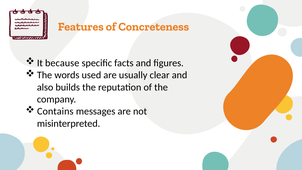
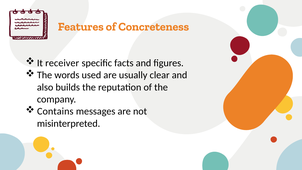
because: because -> receiver (62, 63)
